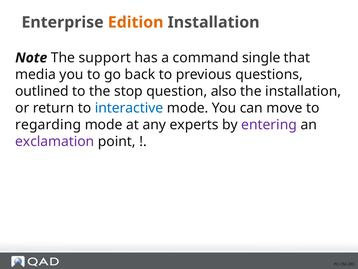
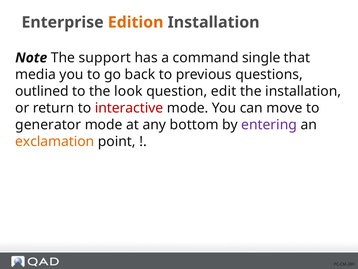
stop: stop -> look (128, 91)
also: also -> edit (224, 91)
interactive colour: blue -> red (129, 108)
regarding: regarding -> generator (48, 125)
experts: experts -> bottom (194, 125)
exclamation colour: purple -> orange (55, 141)
